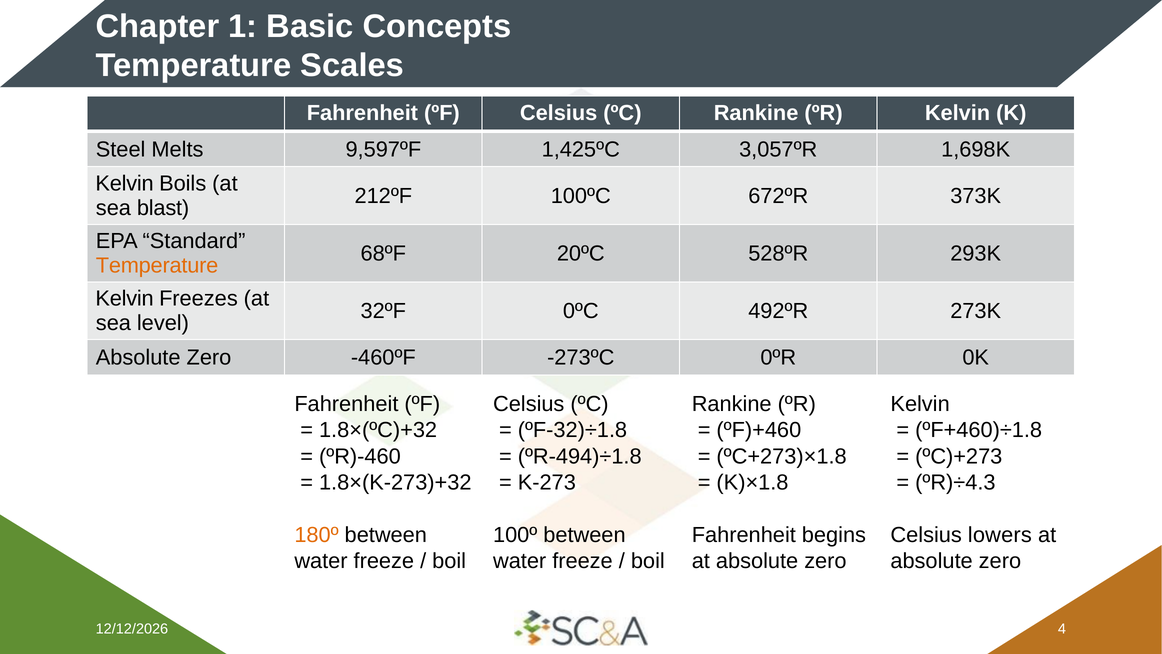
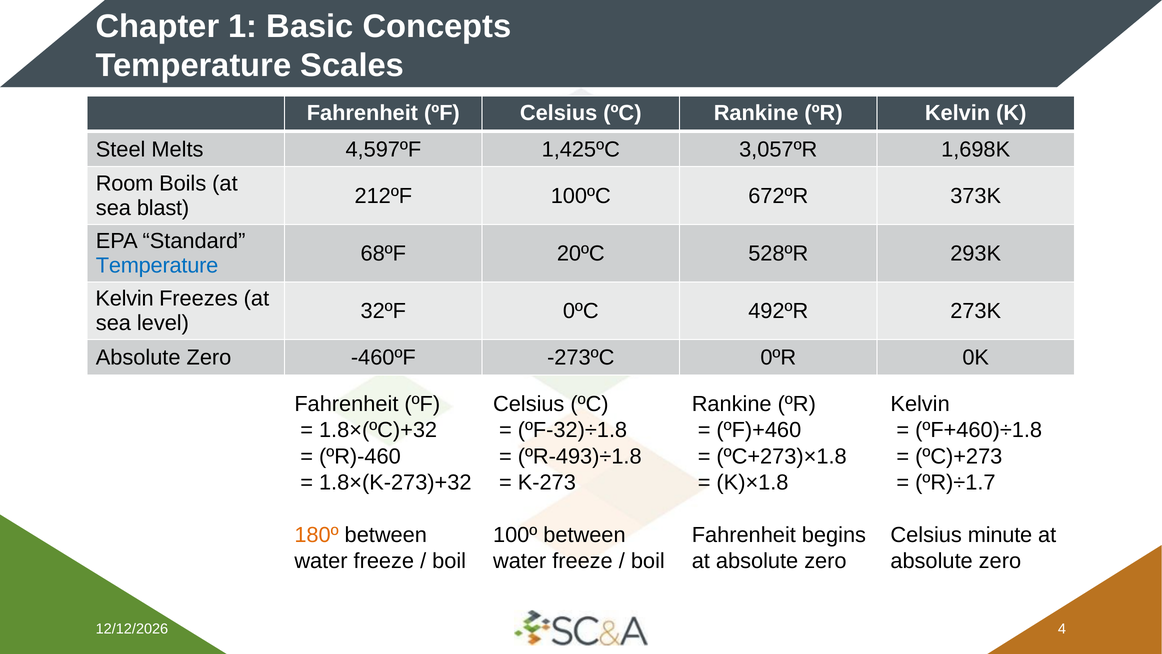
9,597ºF: 9,597ºF -> 4,597ºF (383, 149)
Kelvin: Kelvin -> Room (125, 184)
Temperature colour: orange -> blue (157, 265)
ºR-494)÷1.8: ºR-494)÷1.8 -> ºR-493)÷1.8 (580, 456)
ºR)÷4.3: ºR)÷4.3 -> ºR)÷1.7 (955, 482)
lowers: lowers -> minute (1000, 535)
